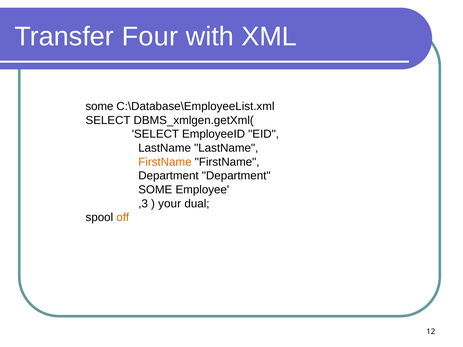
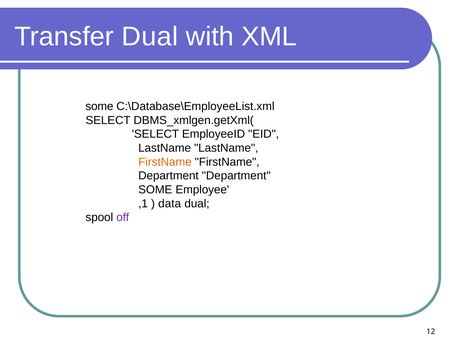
Transfer Four: Four -> Dual (150, 37)
,3: ,3 -> ,1 (143, 204)
your: your -> data (170, 204)
off colour: orange -> purple (123, 218)
